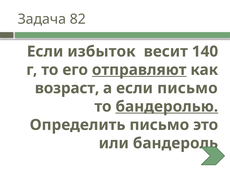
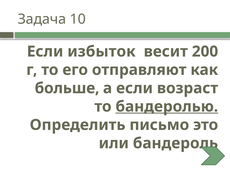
82: 82 -> 10 (78, 19)
140: 140 -> 200 (205, 52)
отправляют underline: present -> none (139, 70)
возраст: возраст -> больше (67, 88)
если письмо: письмо -> возраст (188, 88)
